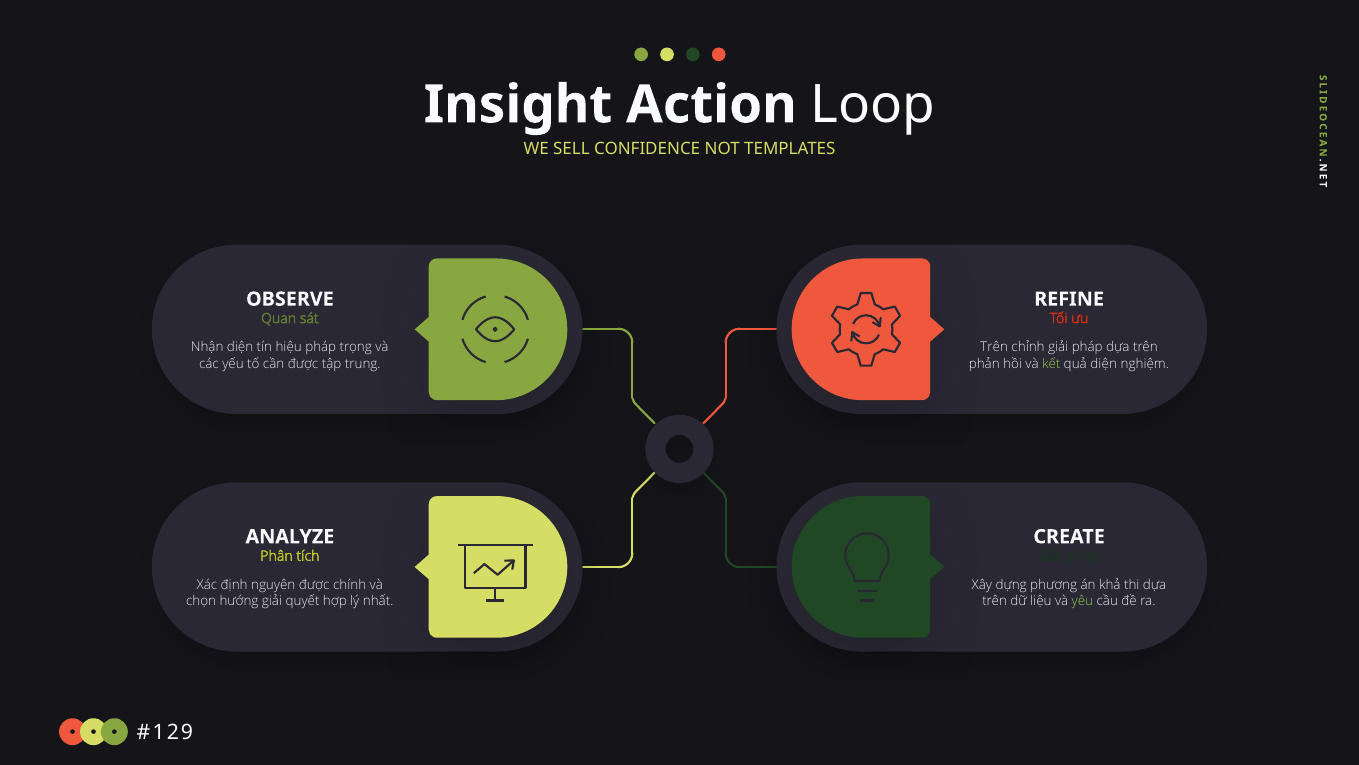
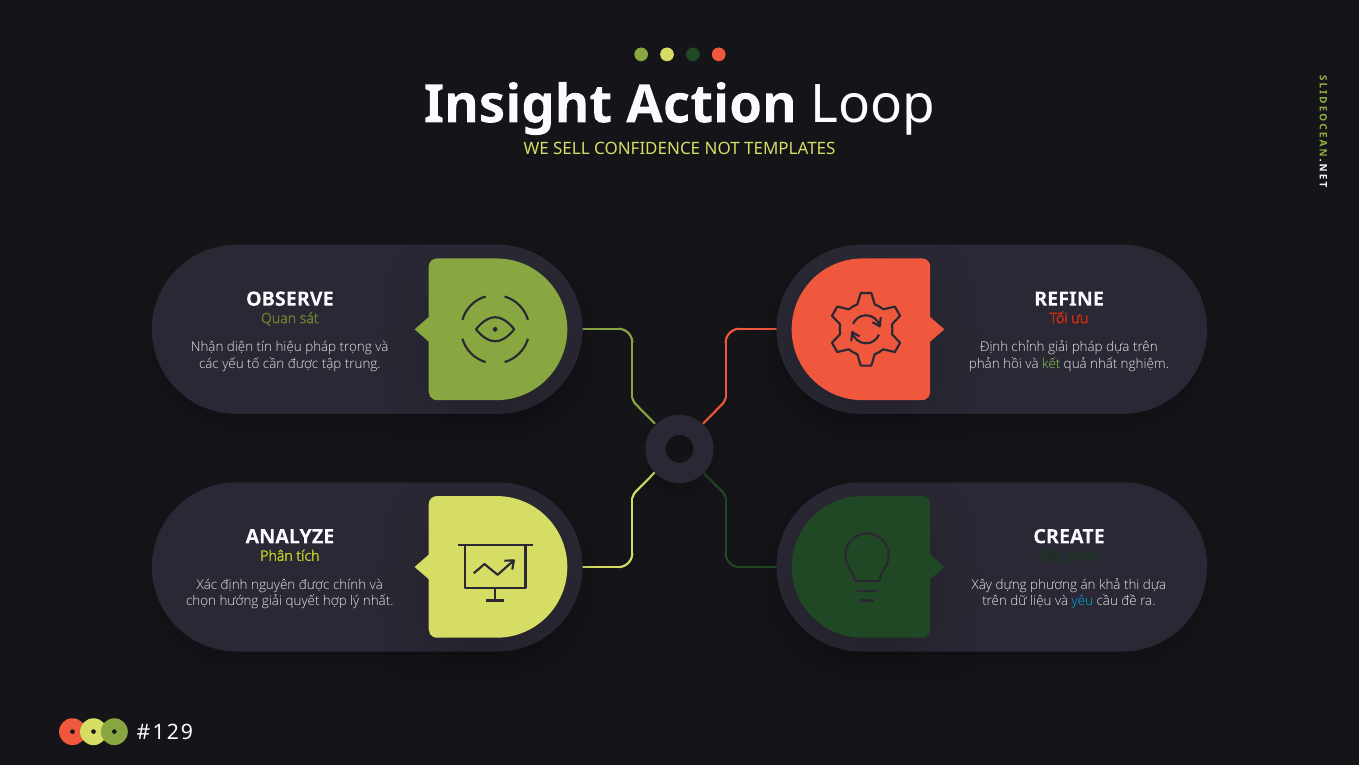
Trên: Trên -> Định (994, 347)
quả diện: diện -> nhất (1104, 363)
yêu colour: light green -> light blue (1082, 601)
